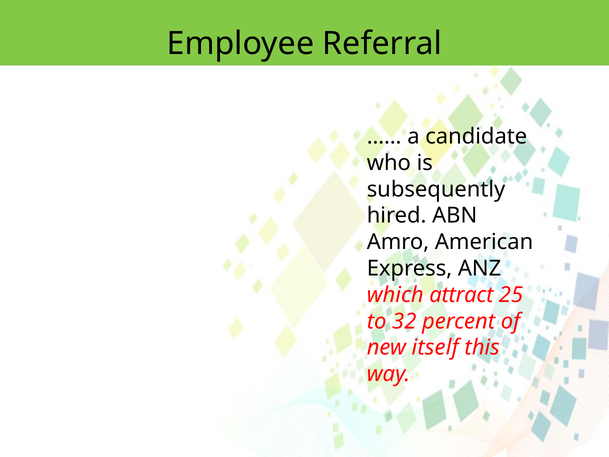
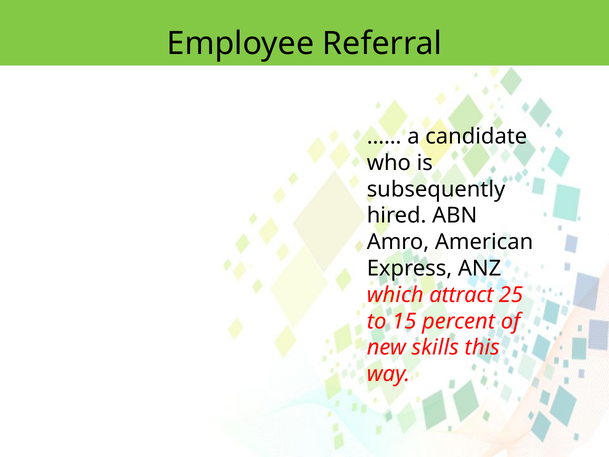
32: 32 -> 15 (404, 321)
itself: itself -> skills (435, 347)
